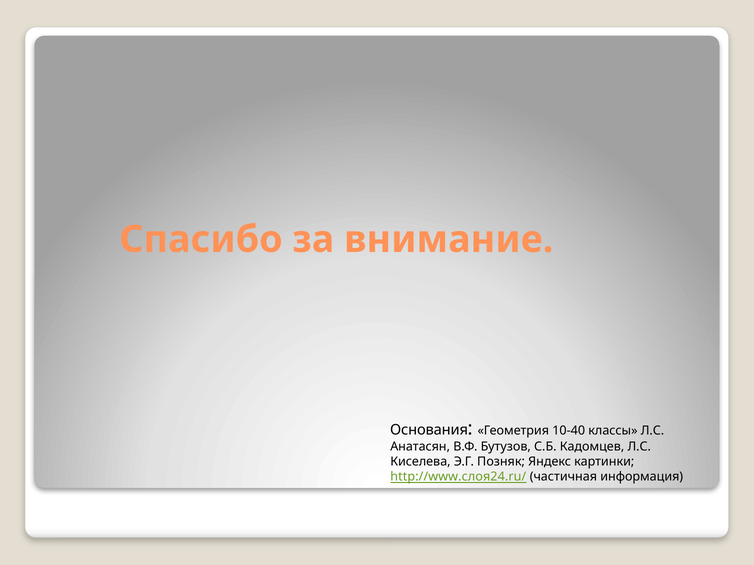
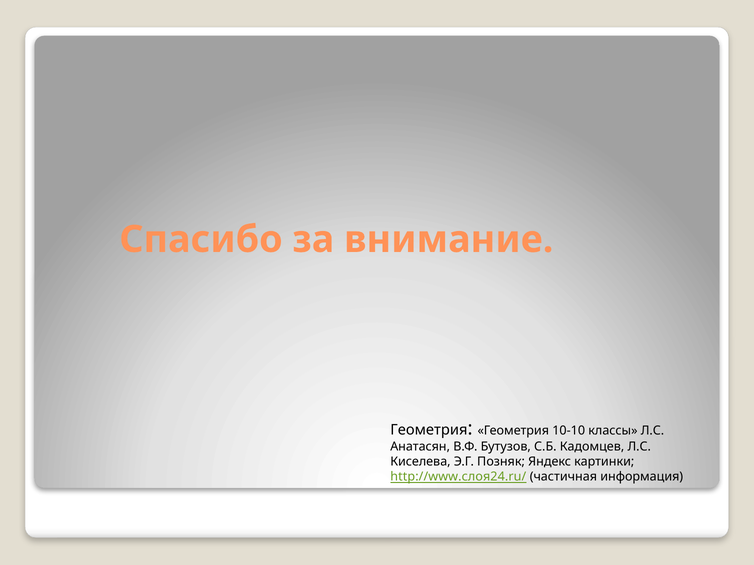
Основания: Основания -> Геометрия (429, 430)
10-40: 10-40 -> 10-10 (569, 431)
